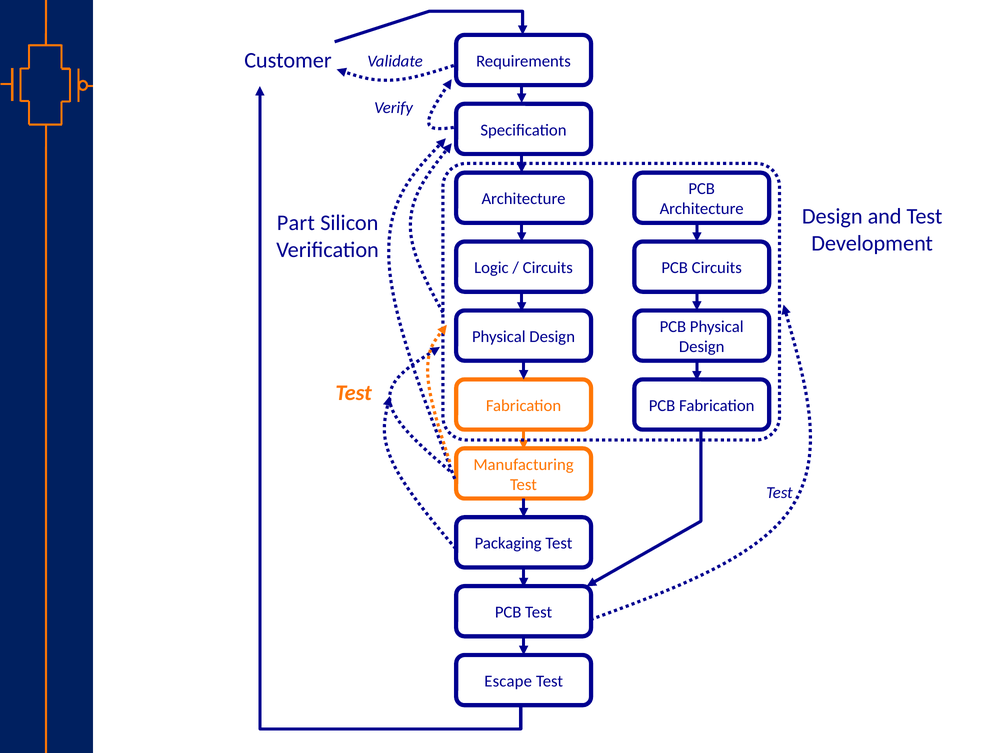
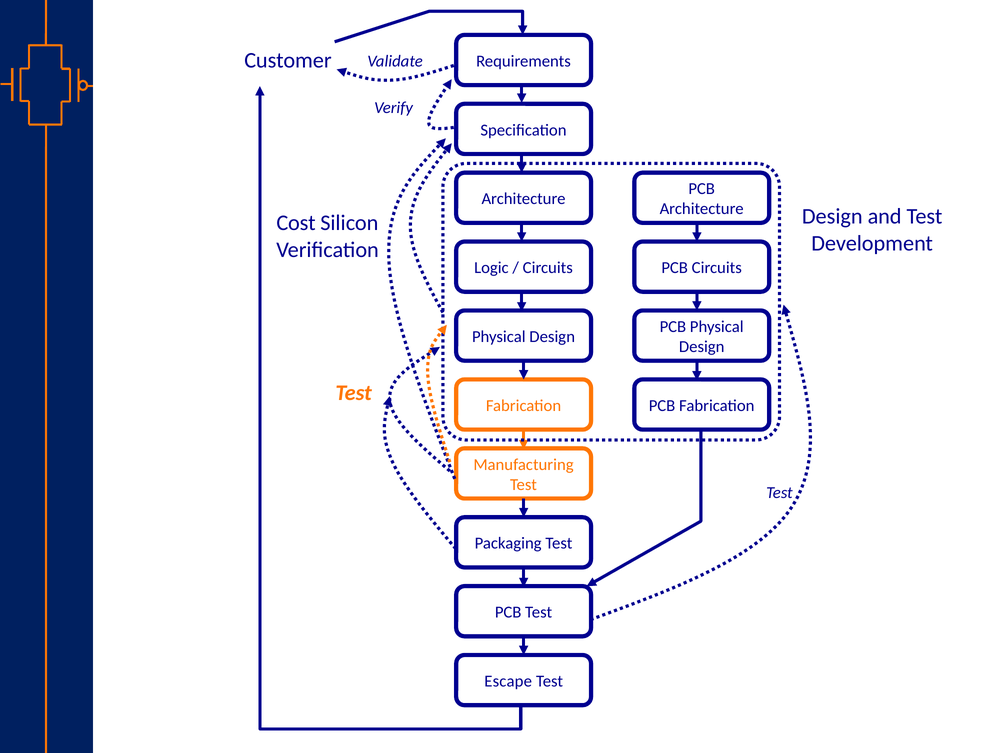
Part: Part -> Cost (296, 223)
